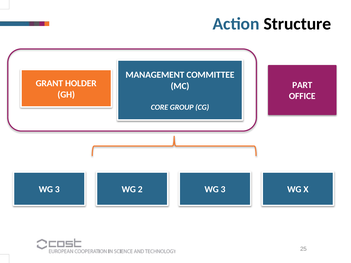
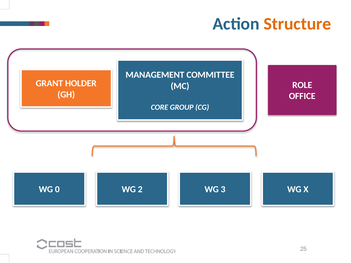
Structure colour: black -> orange (297, 24)
PART: PART -> ROLE (302, 85)
3: 3 -> 0 (57, 190)
